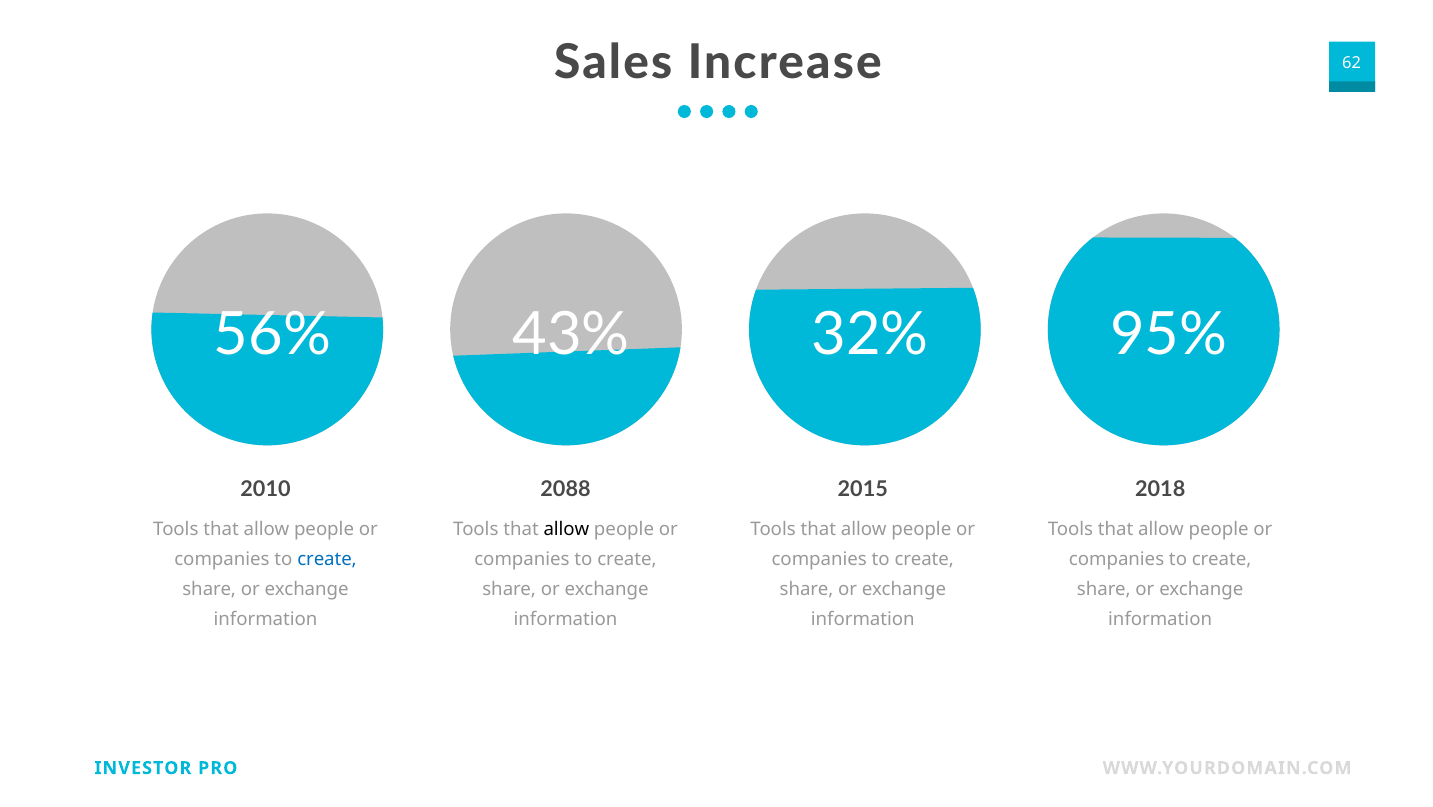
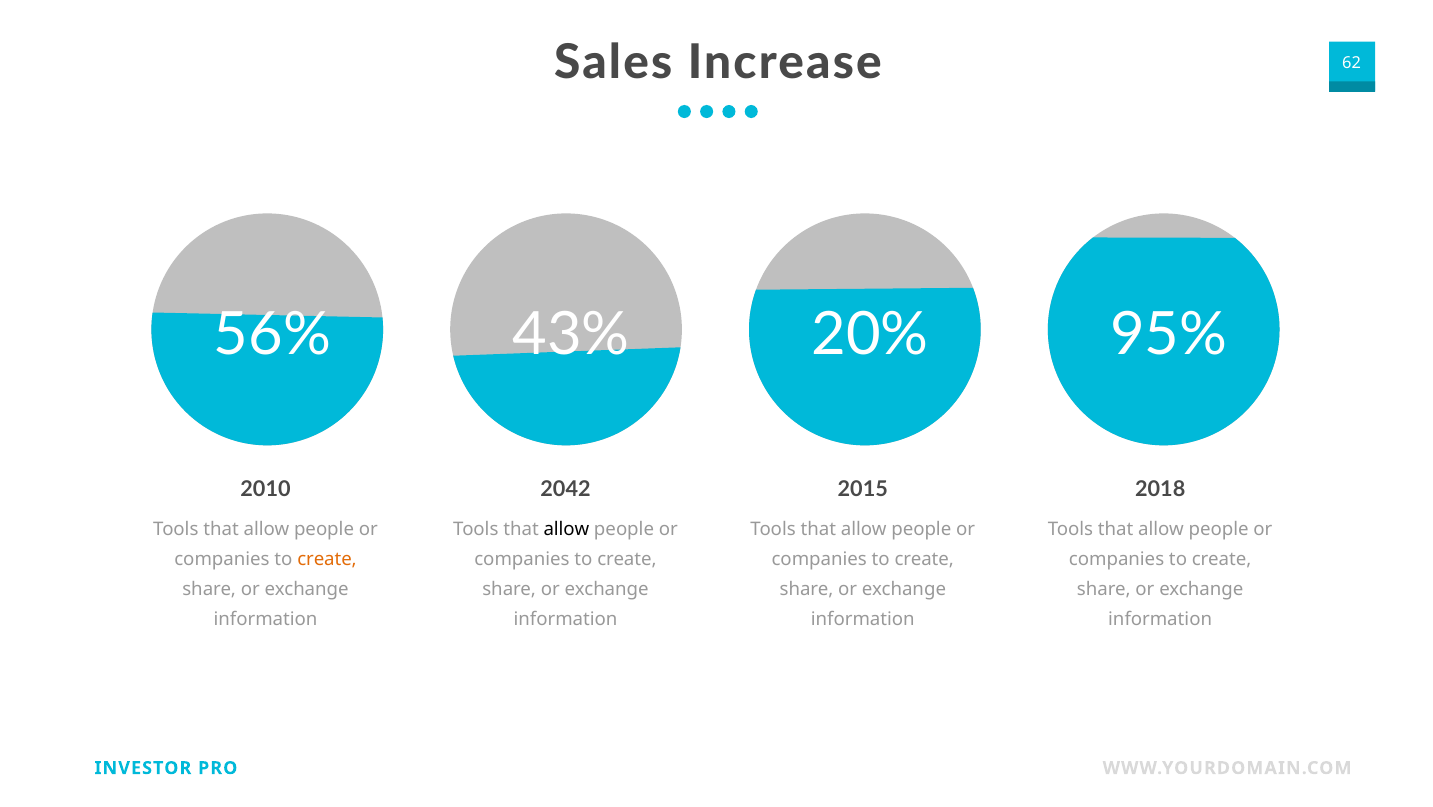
32%: 32% -> 20% (870, 334)
2088: 2088 -> 2042 (566, 488)
create colour: blue -> orange (327, 559)
